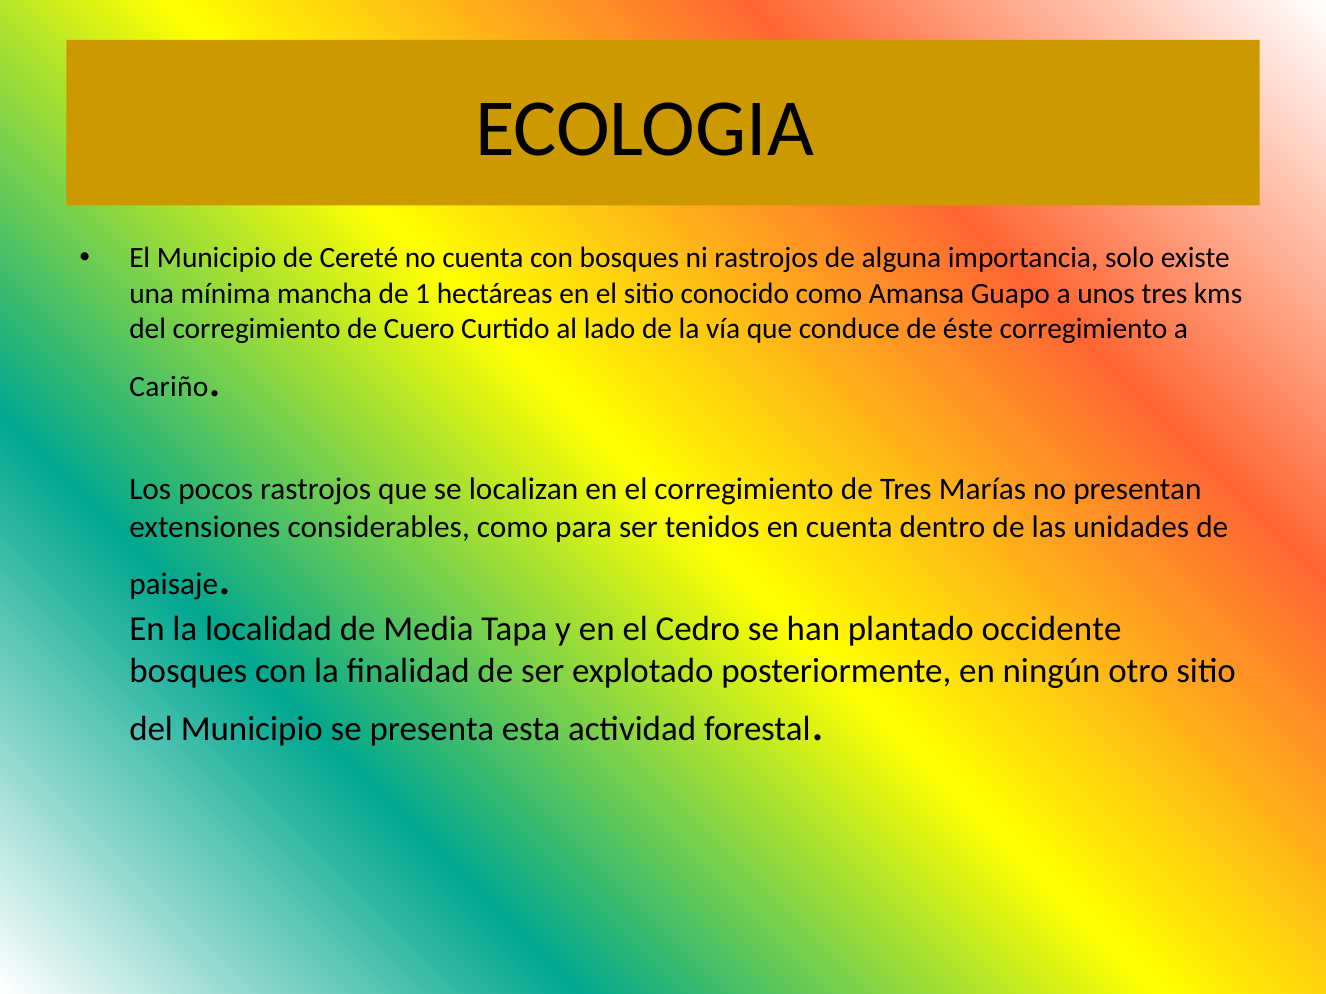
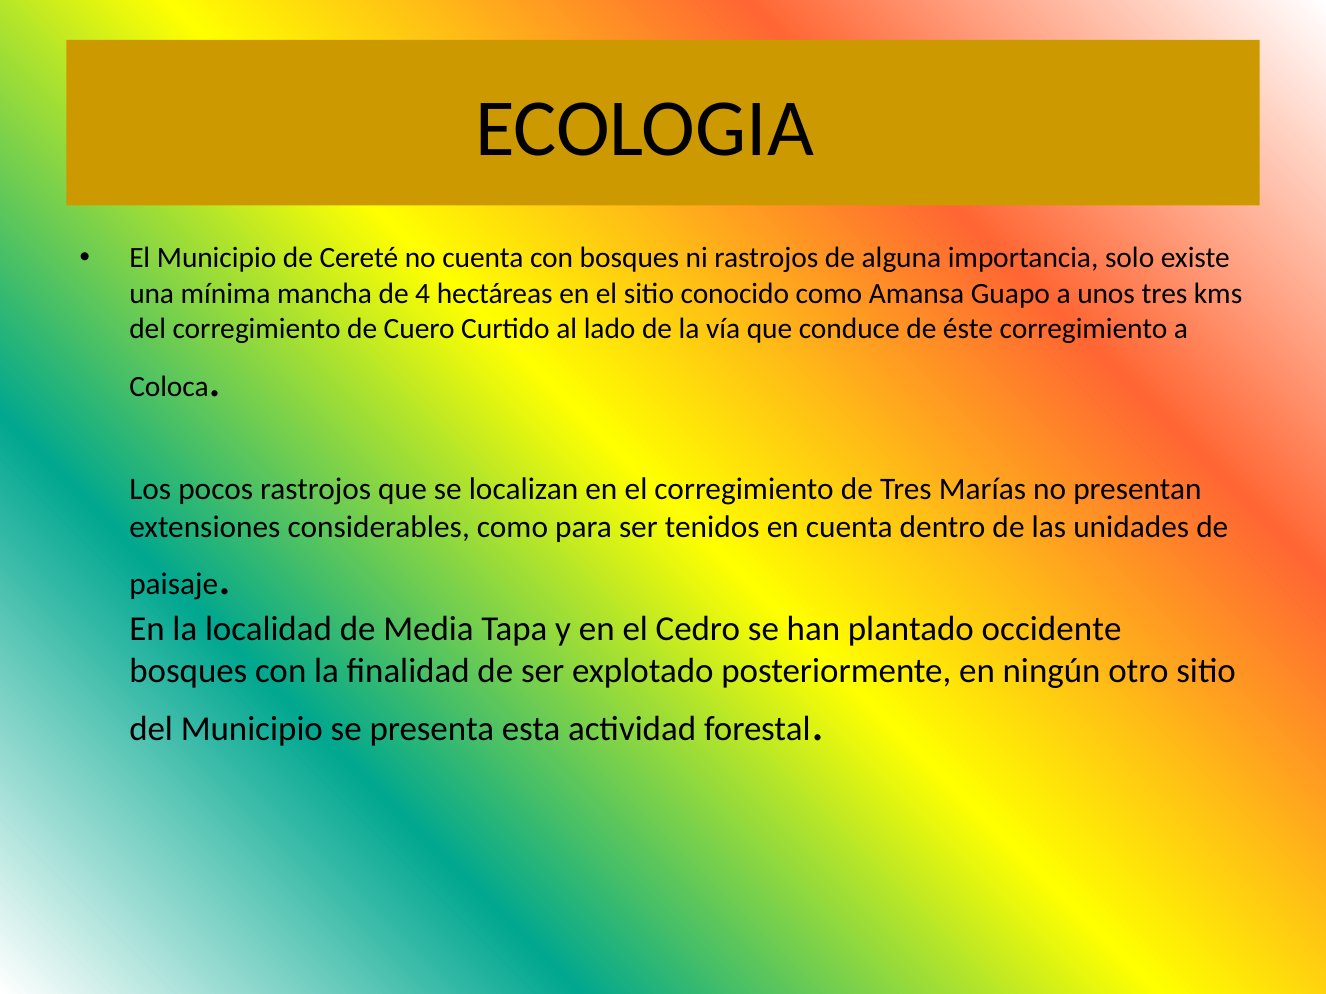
1: 1 -> 4 (423, 294)
Cariño: Cariño -> Coloca (169, 387)
